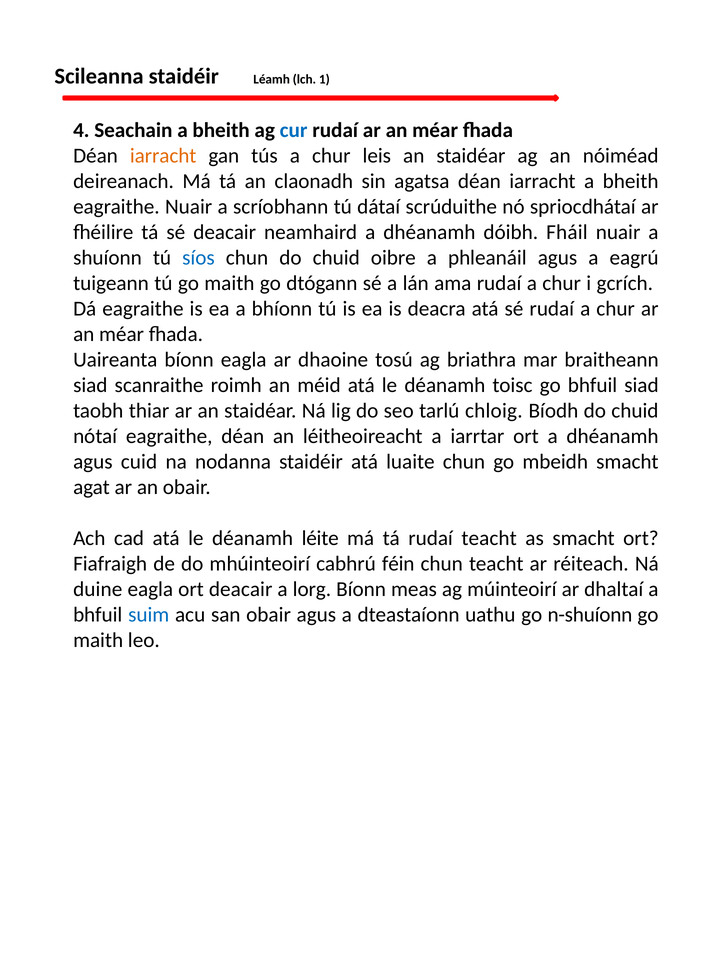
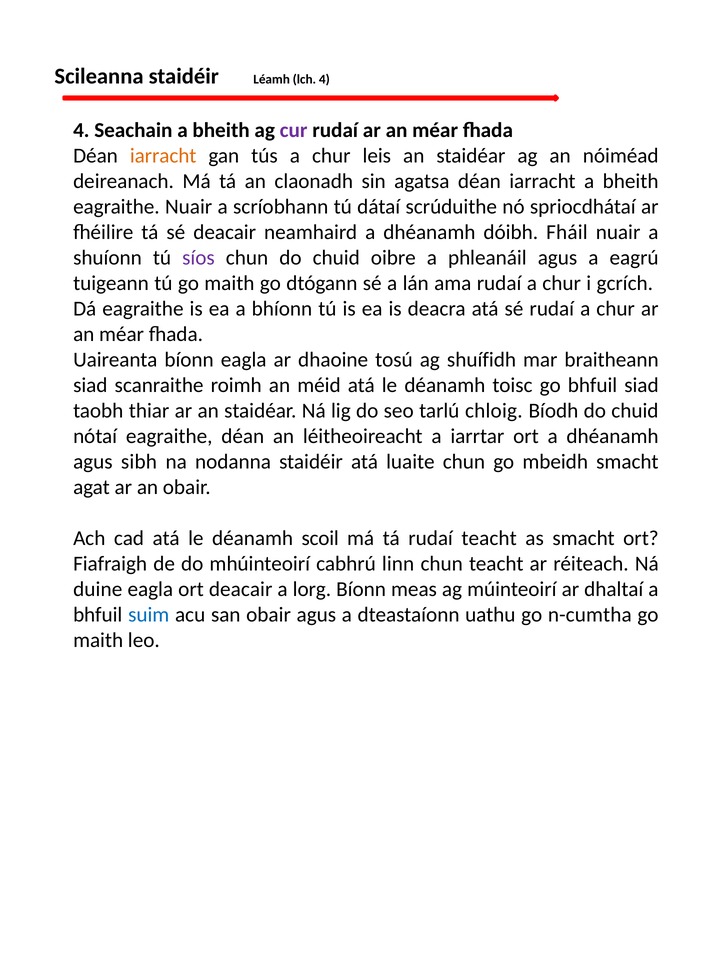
lch 1: 1 -> 4 (324, 79)
cur colour: blue -> purple (294, 130)
síos colour: blue -> purple (198, 258)
briathra: briathra -> shuífidh (482, 360)
cuid: cuid -> sibh (139, 462)
léite: léite -> scoil (320, 538)
féin: féin -> linn (398, 564)
n-shuíonn: n-shuíonn -> n-cumtha (590, 615)
